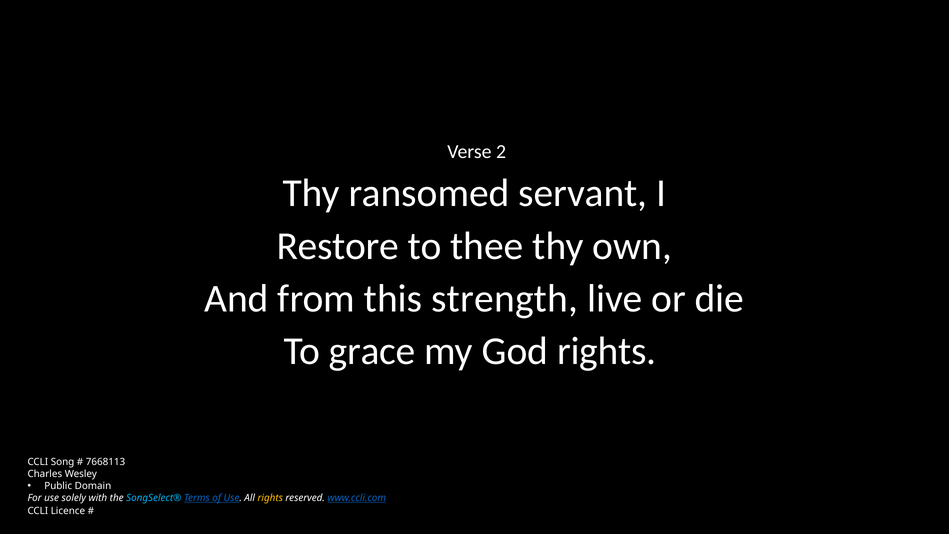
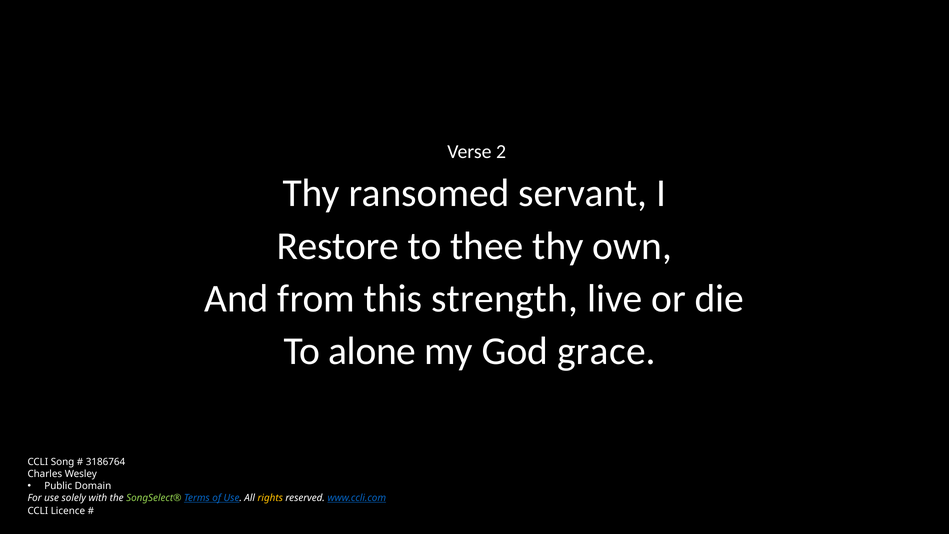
grace: grace -> alone (372, 351)
God rights: rights -> grace (607, 351)
7668113: 7668113 -> 3186764 (105, 462)
SongSelect® colour: light blue -> light green (154, 498)
